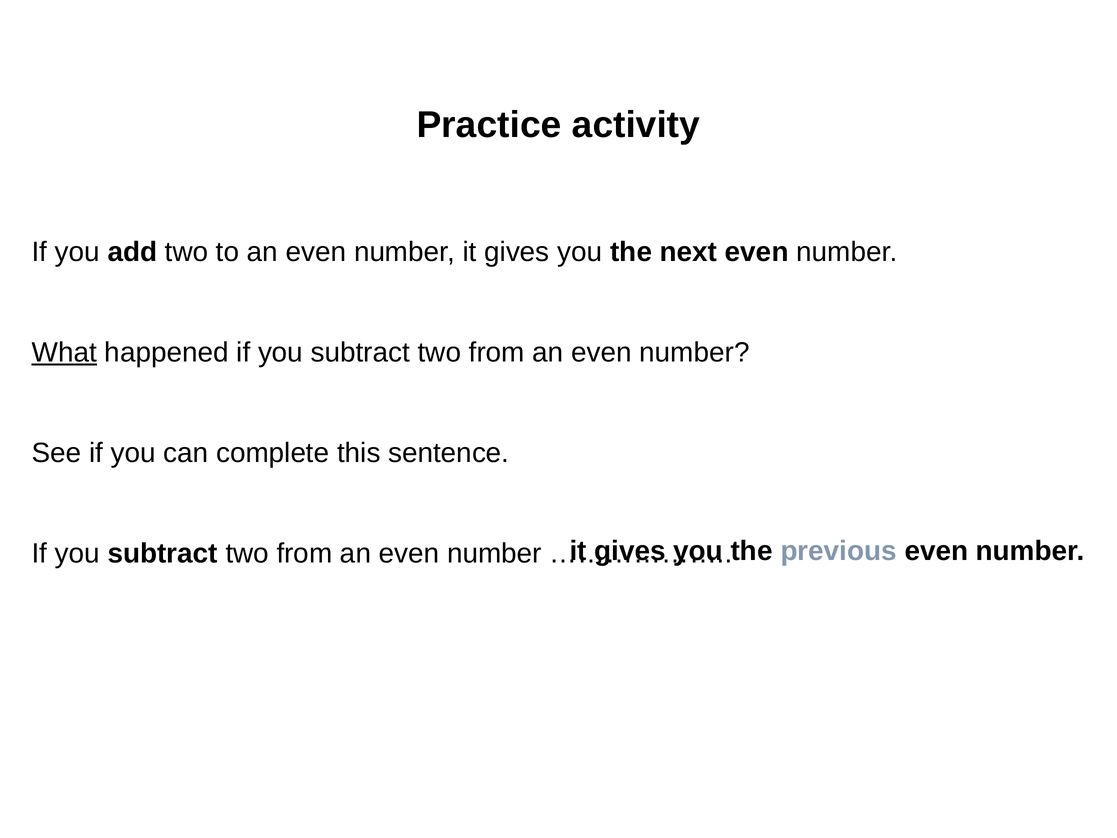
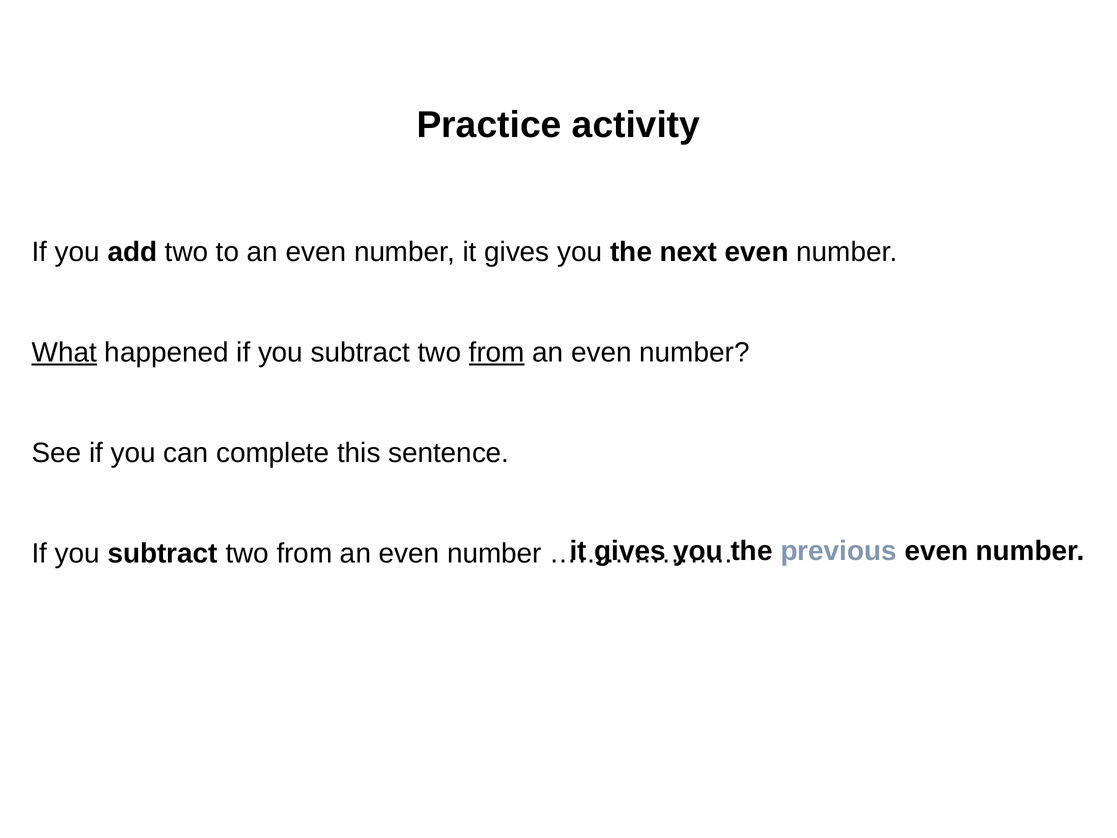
from underline: none -> present (497, 352)
